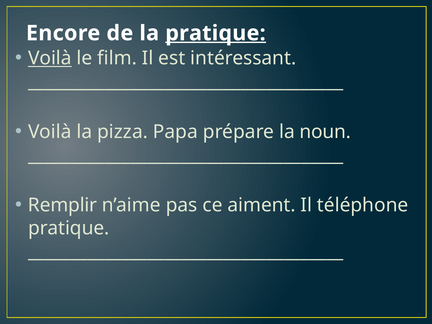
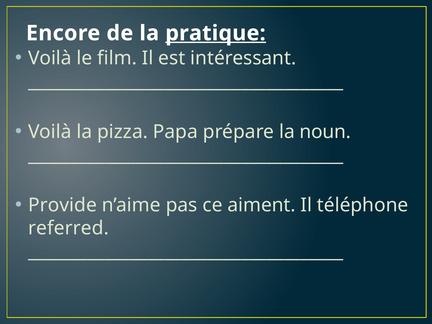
Voilà underline: present -> none (50, 58)
Remplir: Remplir -> Provide (62, 205)
pratique: pratique -> referred (69, 228)
